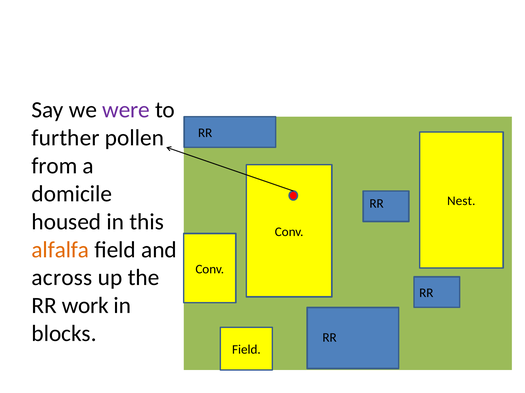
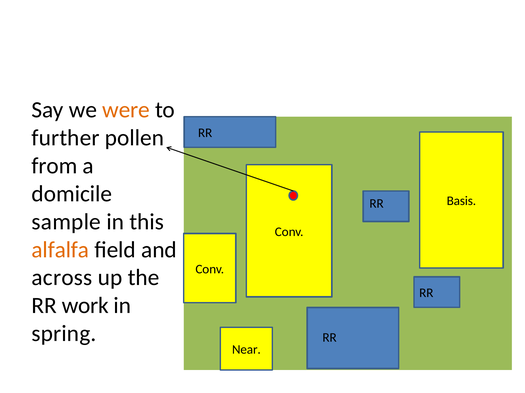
were colour: purple -> orange (126, 110)
Nest: Nest -> Basis (461, 201)
housed: housed -> sample (66, 222)
blocks: blocks -> spring (64, 334)
Field: Field -> Near (246, 350)
